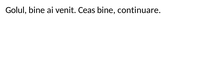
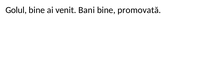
Ceas: Ceas -> Bani (87, 10)
continuare: continuare -> promovată (139, 10)
